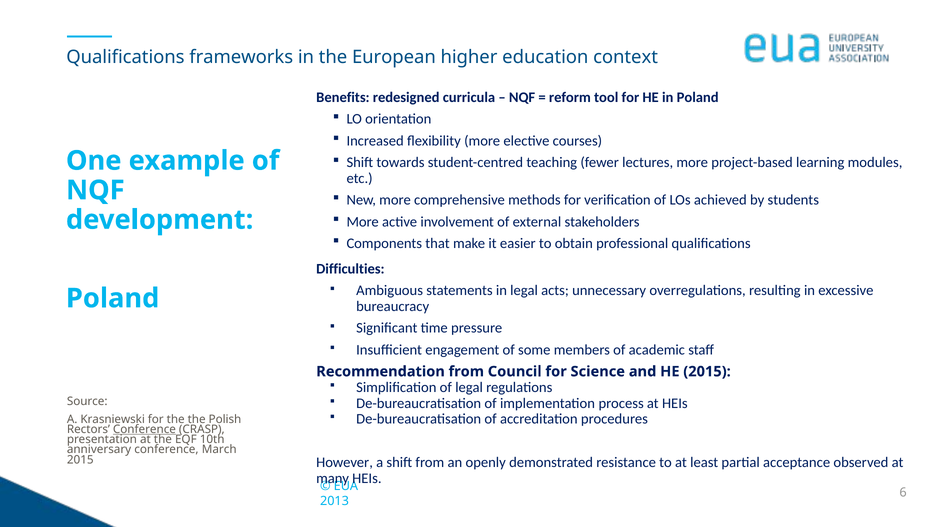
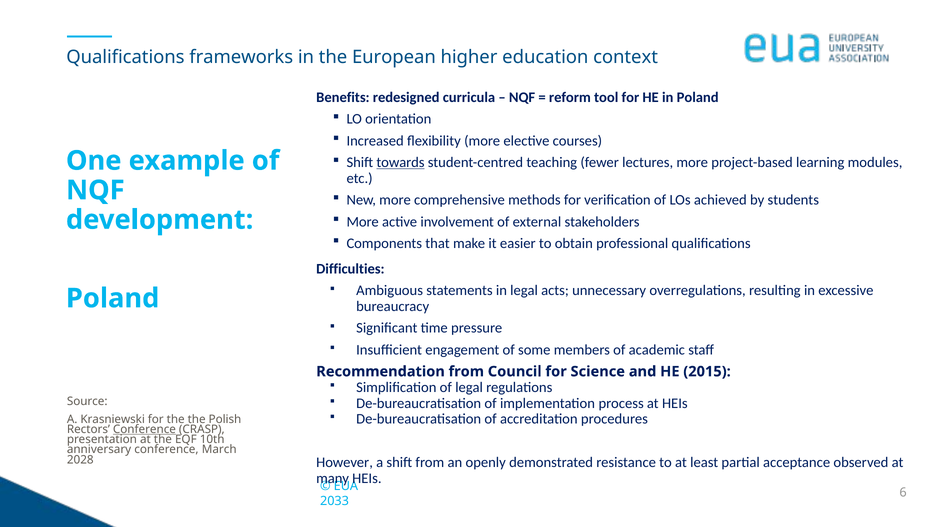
towards underline: none -> present (401, 163)
2015: 2015 -> 2028 (80, 460)
2013: 2013 -> 2033 (335, 501)
